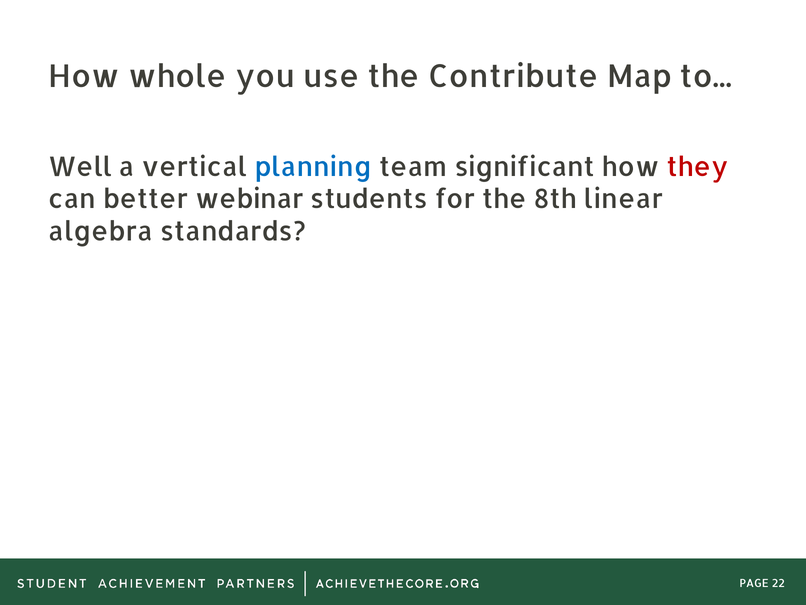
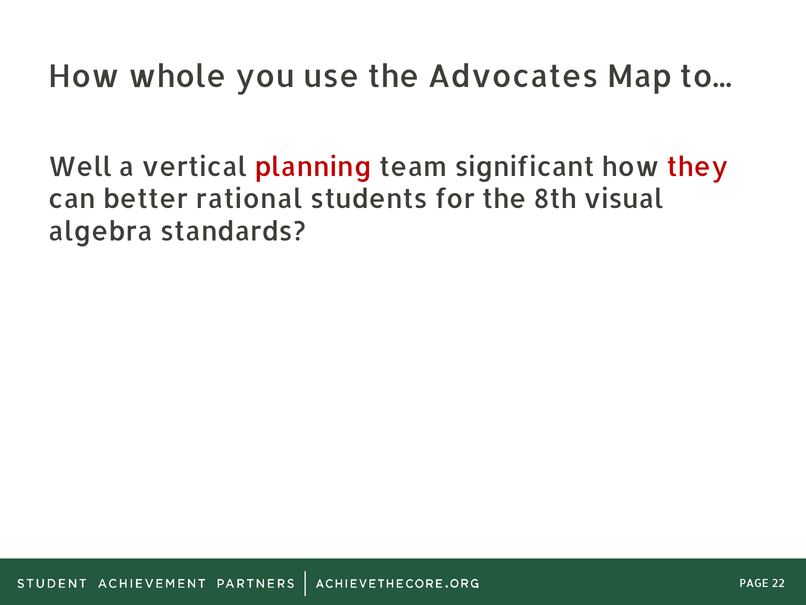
Contribute: Contribute -> Advocates (513, 77)
planning colour: blue -> red (313, 167)
webinar: webinar -> rational (249, 199)
linear: linear -> visual (624, 199)
